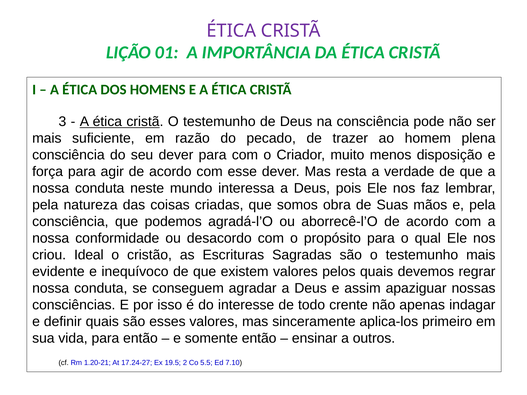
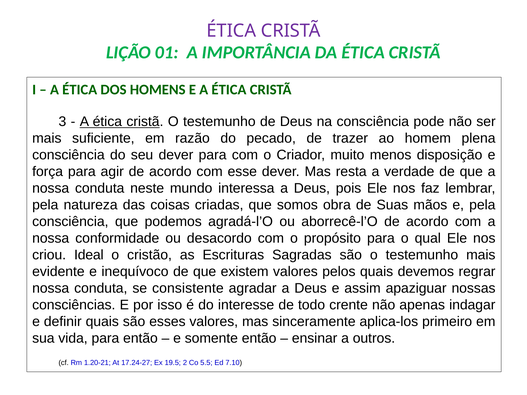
conseguem: conseguem -> consistente (188, 289)
